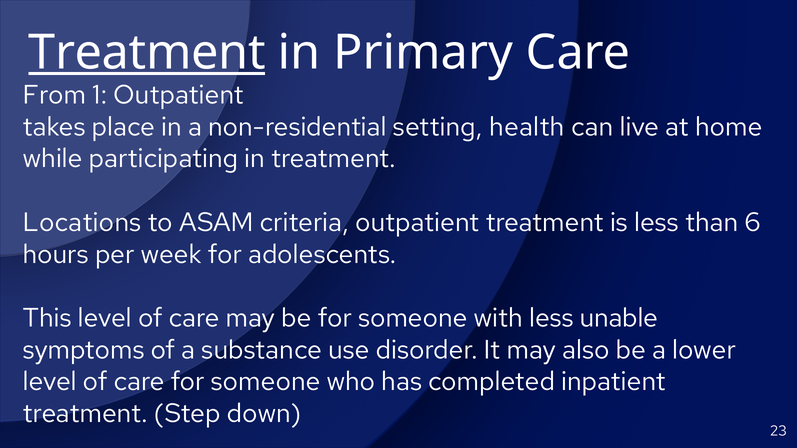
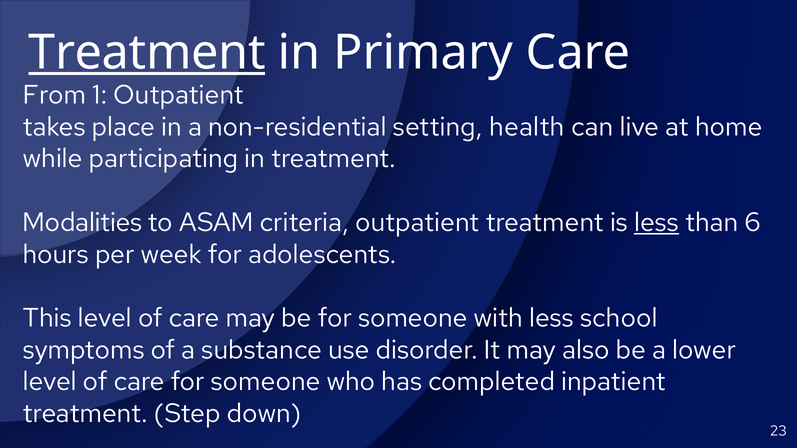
Locations: Locations -> Modalities (82, 223)
less underline: none -> present (657, 223)
unable: unable -> school (619, 318)
